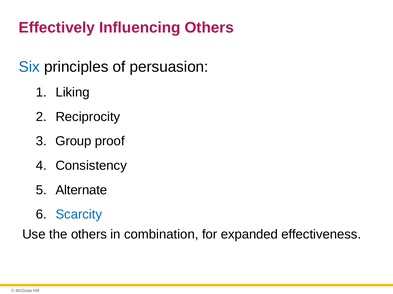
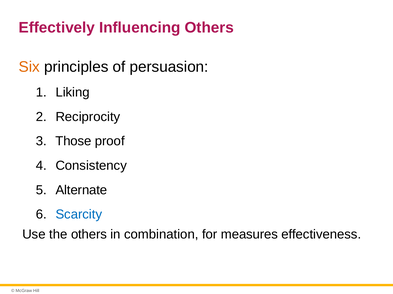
Six colour: blue -> orange (29, 67)
Group: Group -> Those (73, 142)
expanded: expanded -> measures (249, 235)
